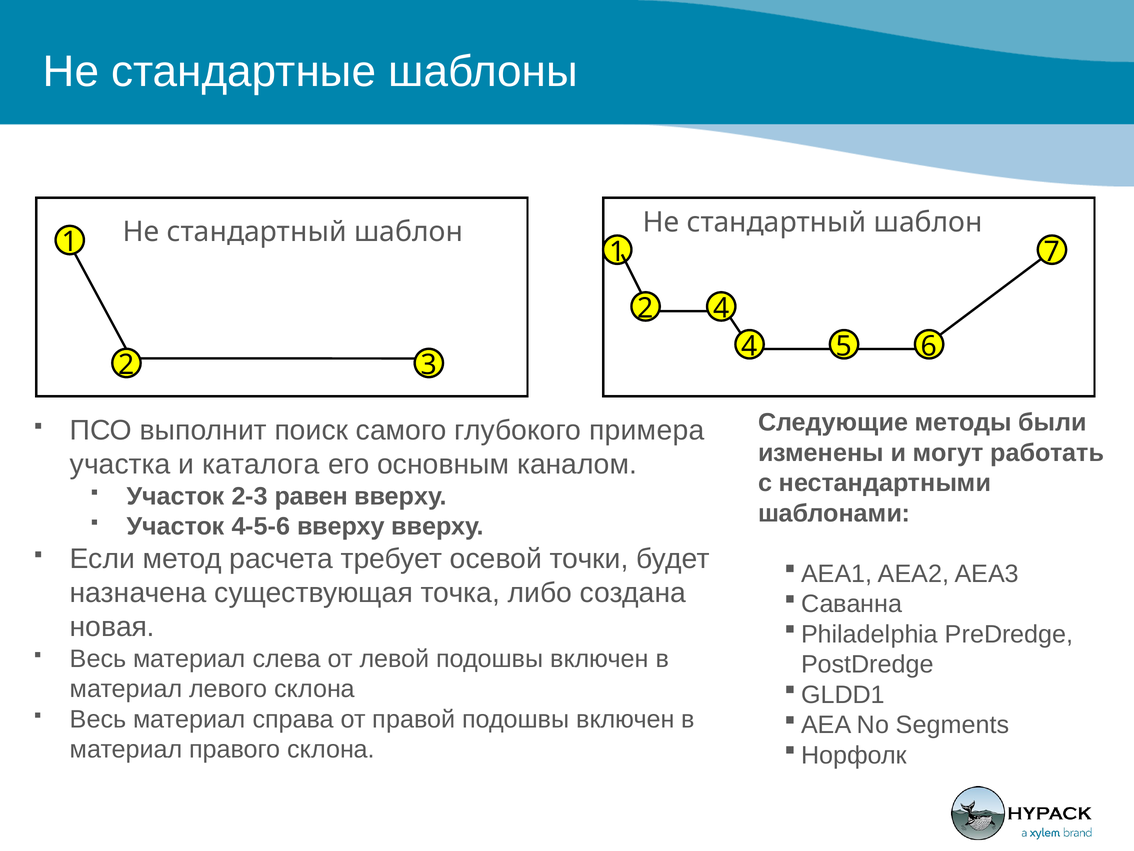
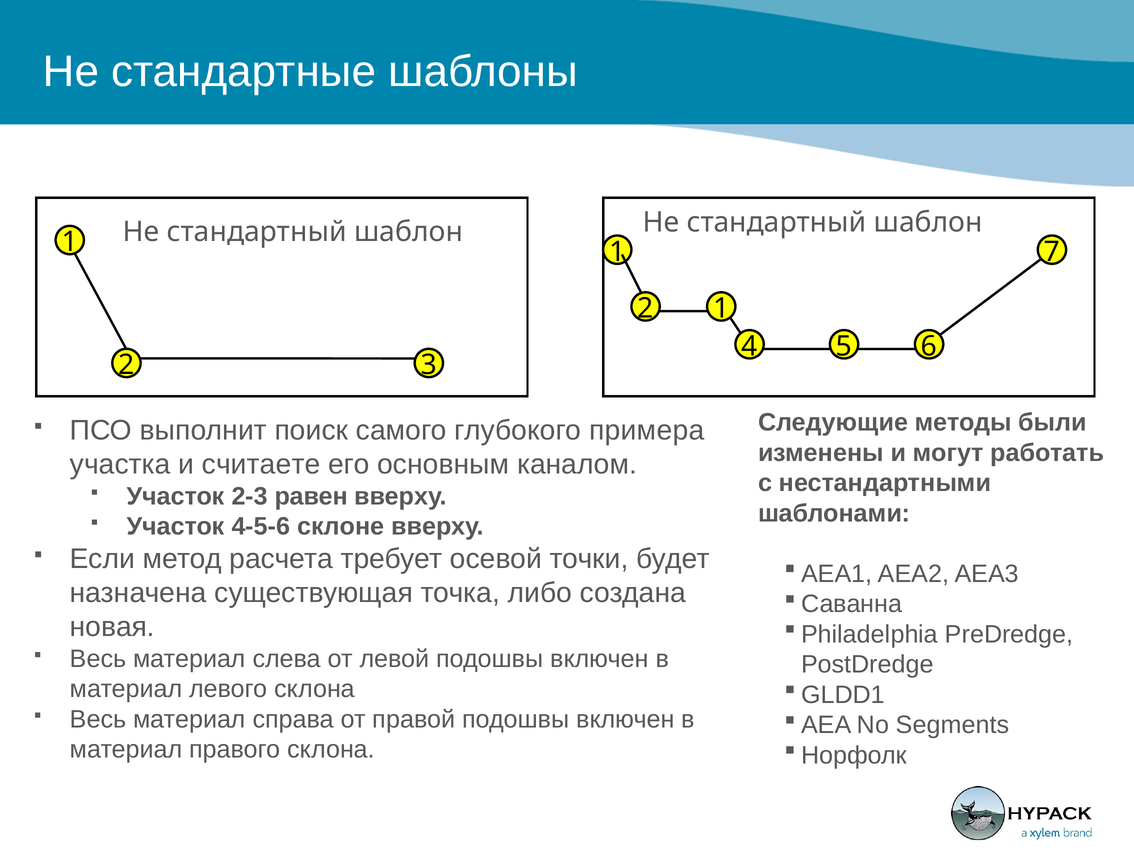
2 4: 4 -> 1 (721, 308)
каталога: каталога -> считаете (261, 464)
4-5-6 вверху: вверху -> склоне (341, 526)
